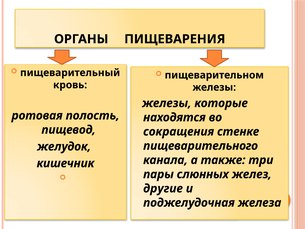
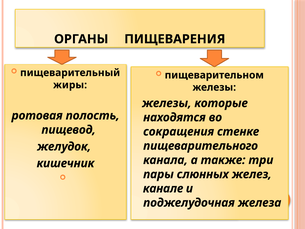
кровь: кровь -> жиры (70, 85)
другие: другие -> канале (163, 188)
